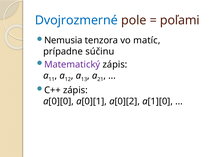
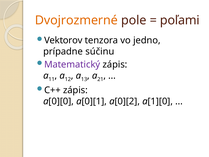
Dvojrozmerné colour: blue -> orange (76, 20)
Nemusia: Nemusia -> Vektorov (63, 40)
matíc: matíc -> jedno (147, 40)
